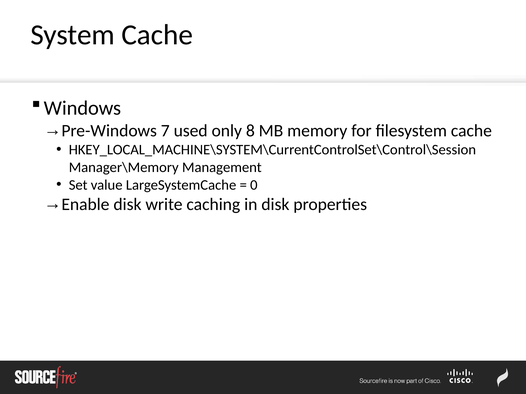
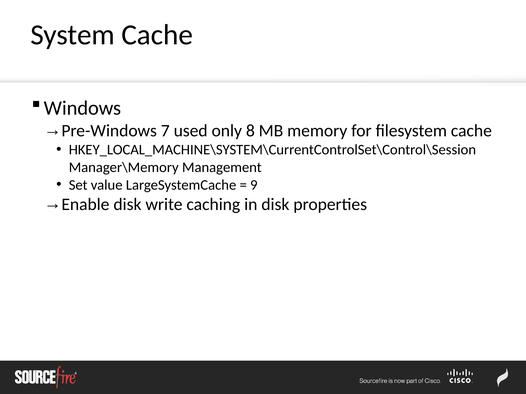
0: 0 -> 9 (254, 185)
